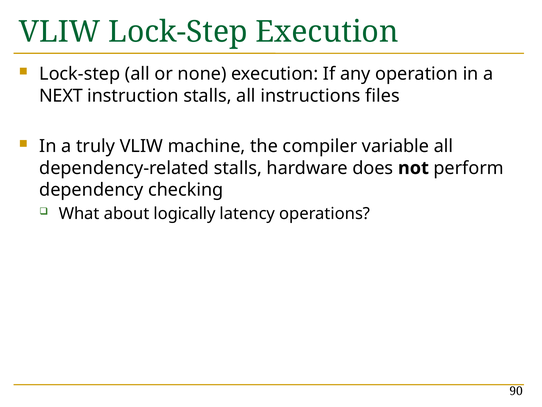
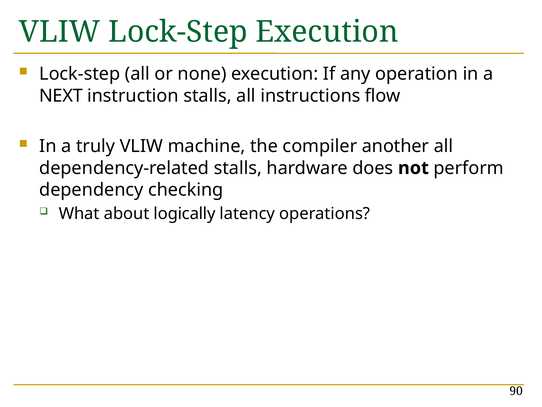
files: files -> flow (383, 96)
variable: variable -> another (395, 146)
